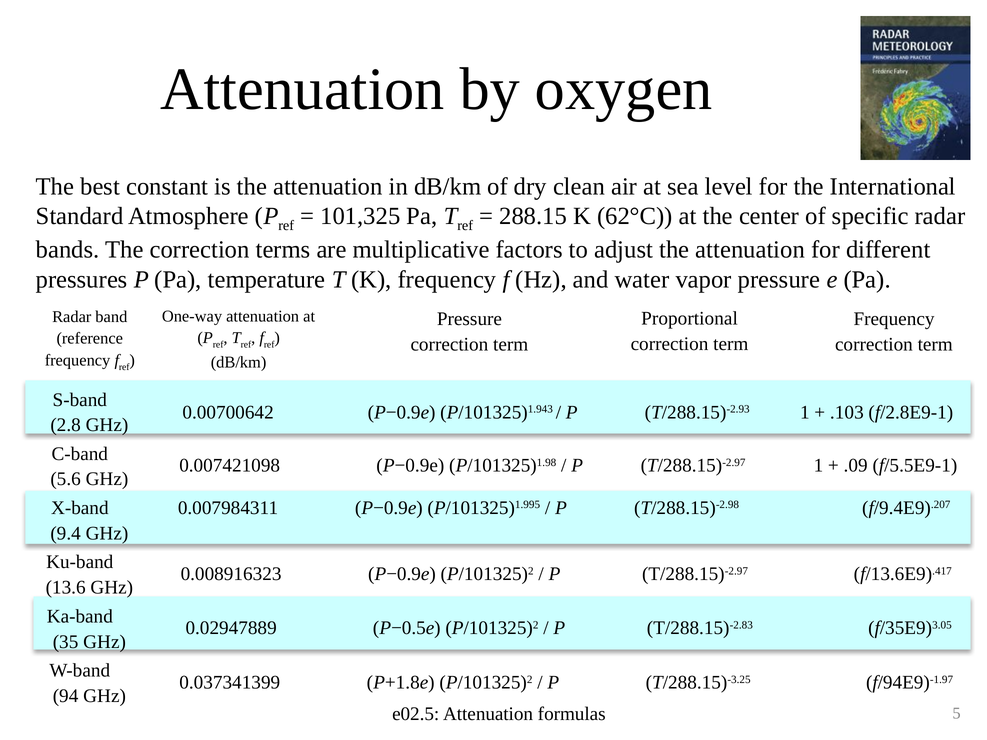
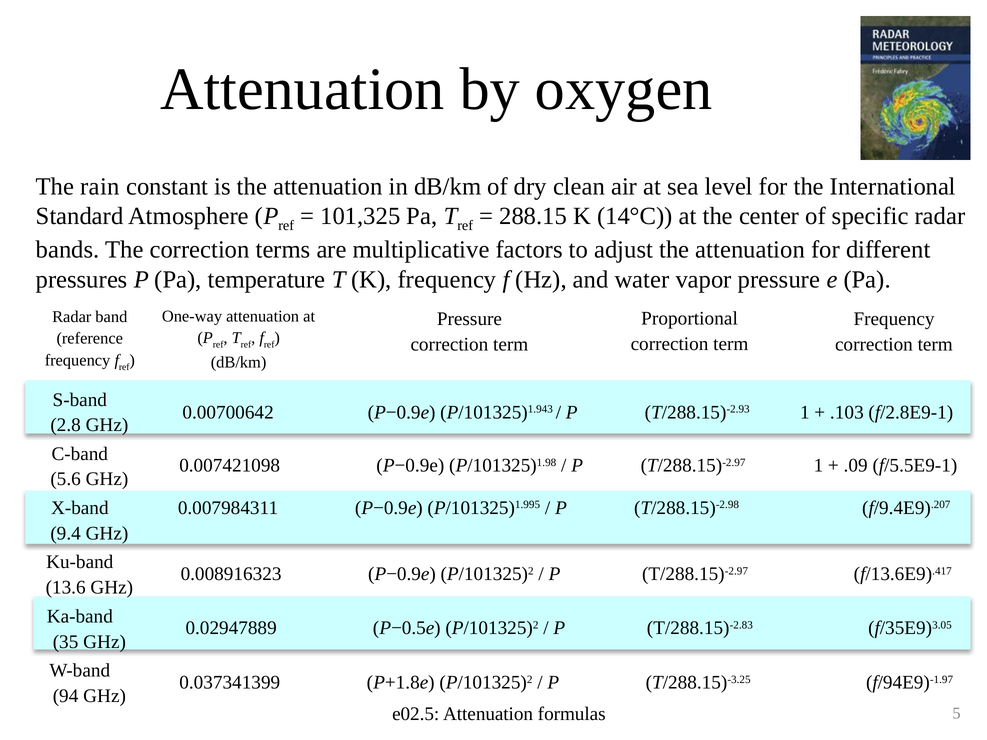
best: best -> rain (100, 187)
62°C: 62°C -> 14°C (635, 216)
